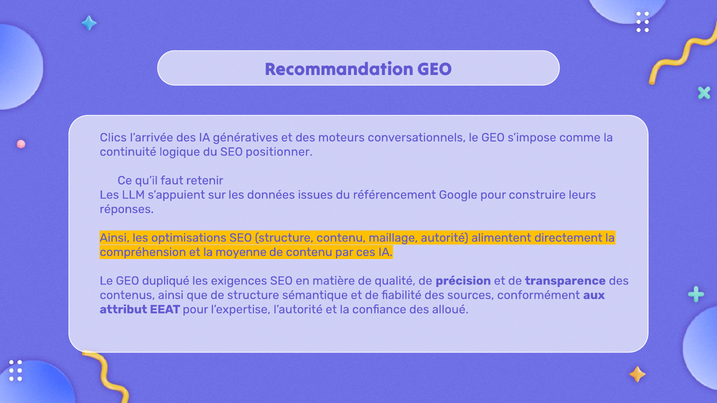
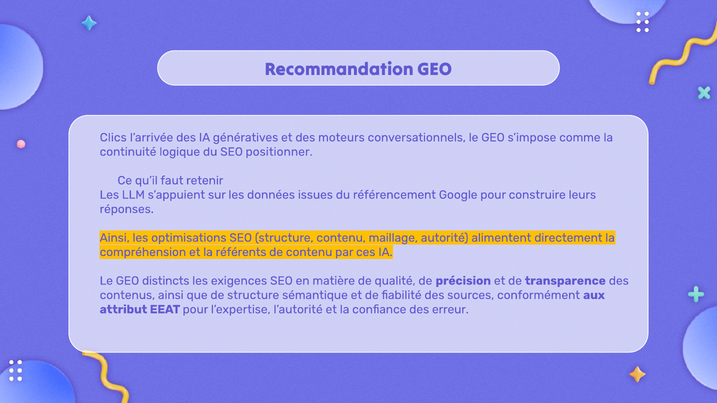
moyenne: moyenne -> référents (241, 252)
dupliqué: dupliqué -> distincts (166, 281)
alloué: alloué -> erreur (450, 310)
